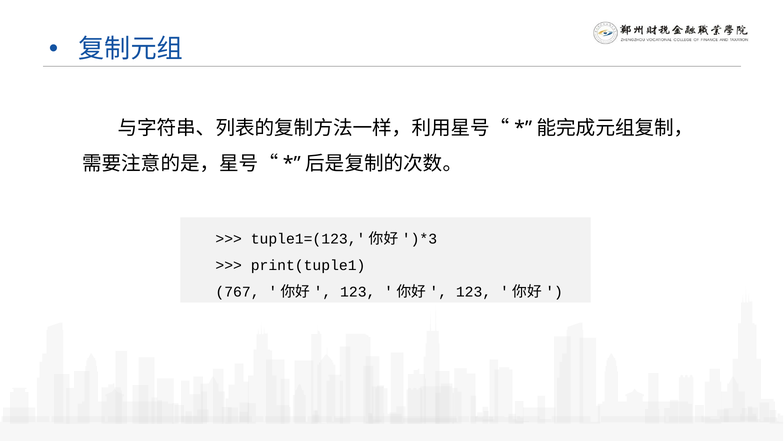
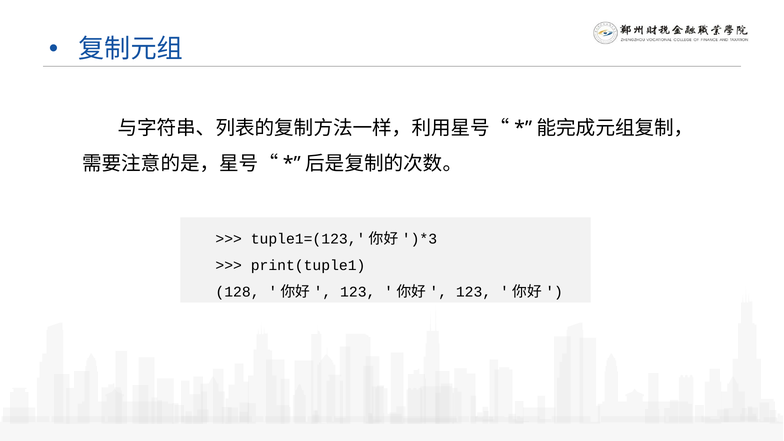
767: 767 -> 128 (238, 292)
